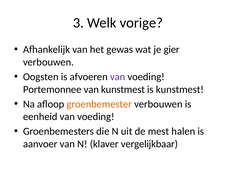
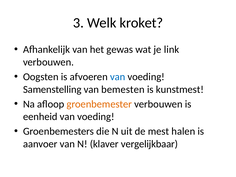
vorige: vorige -> kroket (141, 23)
gier: gier -> link (172, 50)
van colour: purple -> blue (118, 77)
Portemonnee: Portemonnee -> Samenstelling (52, 89)
van kunstmest: kunstmest -> bemesten (123, 89)
